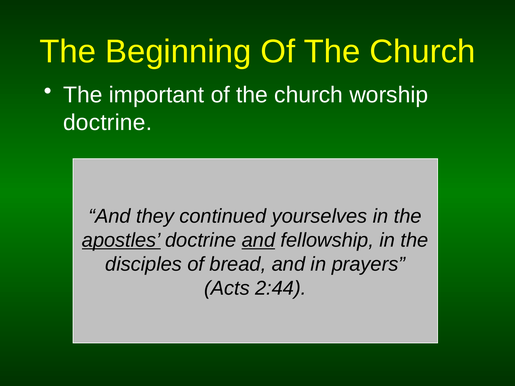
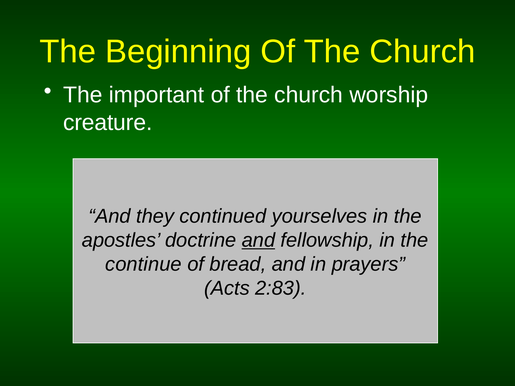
doctrine: doctrine -> creature (108, 123)
apostles underline: present -> none (121, 240)
disciples: disciples -> continue (144, 264)
2:44: 2:44 -> 2:83 (281, 289)
